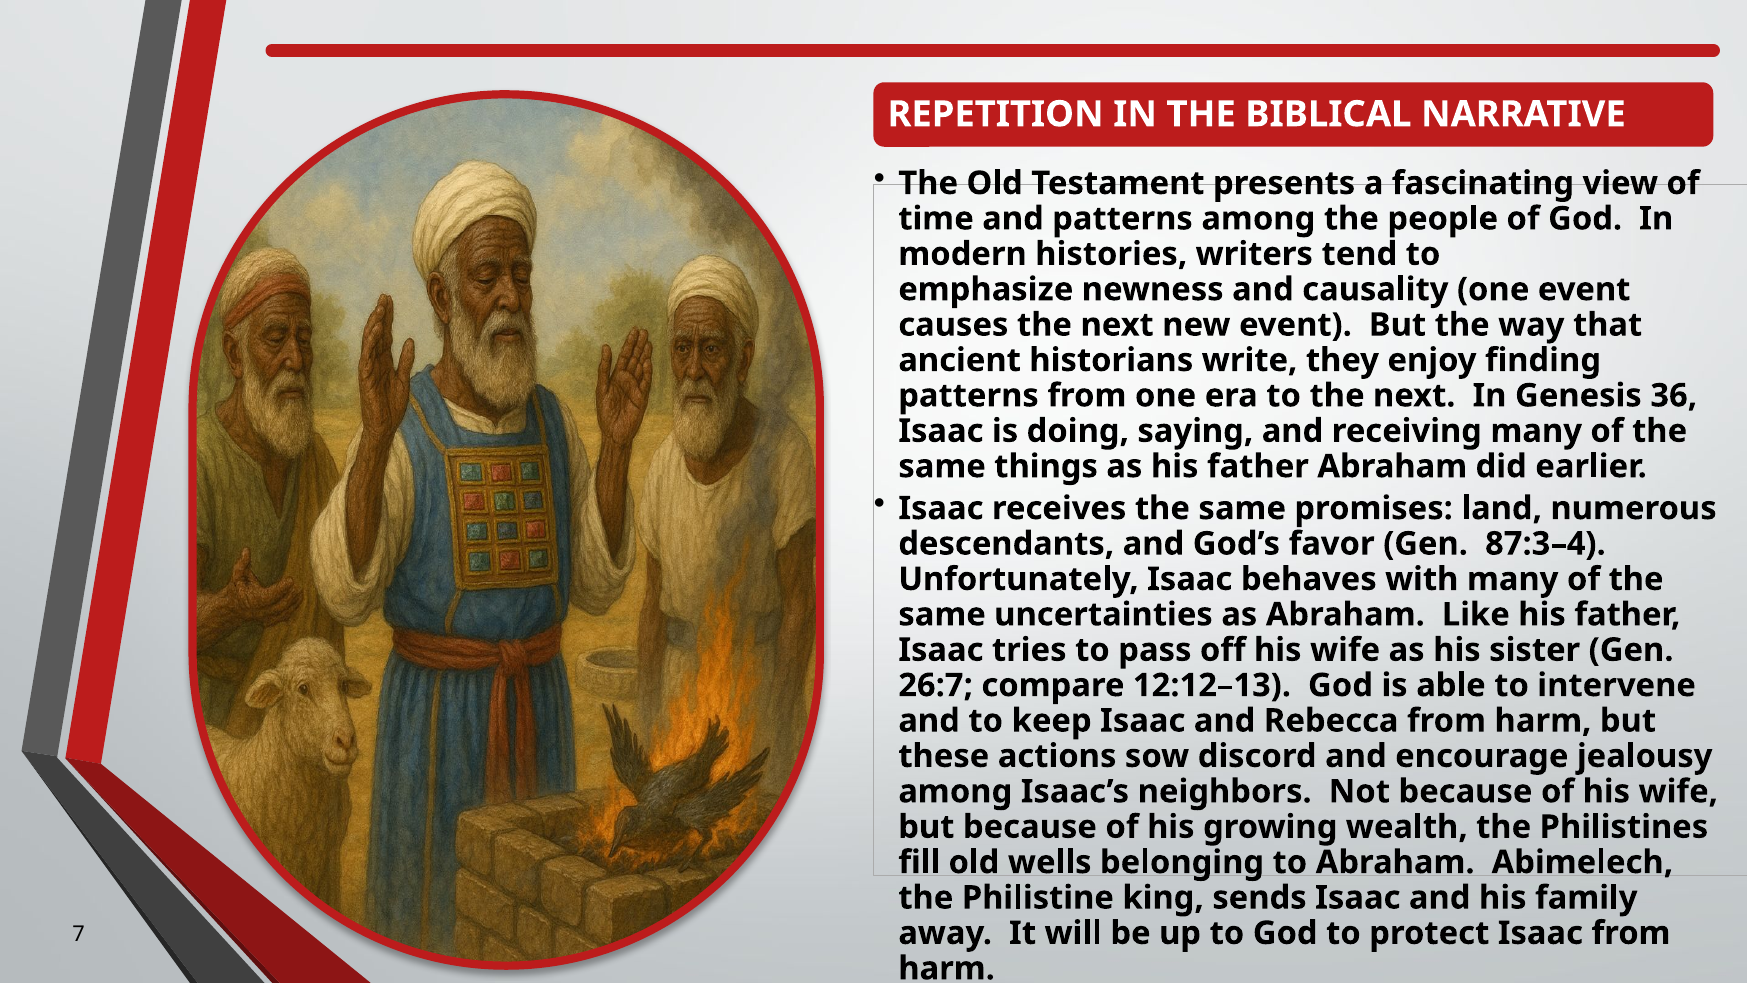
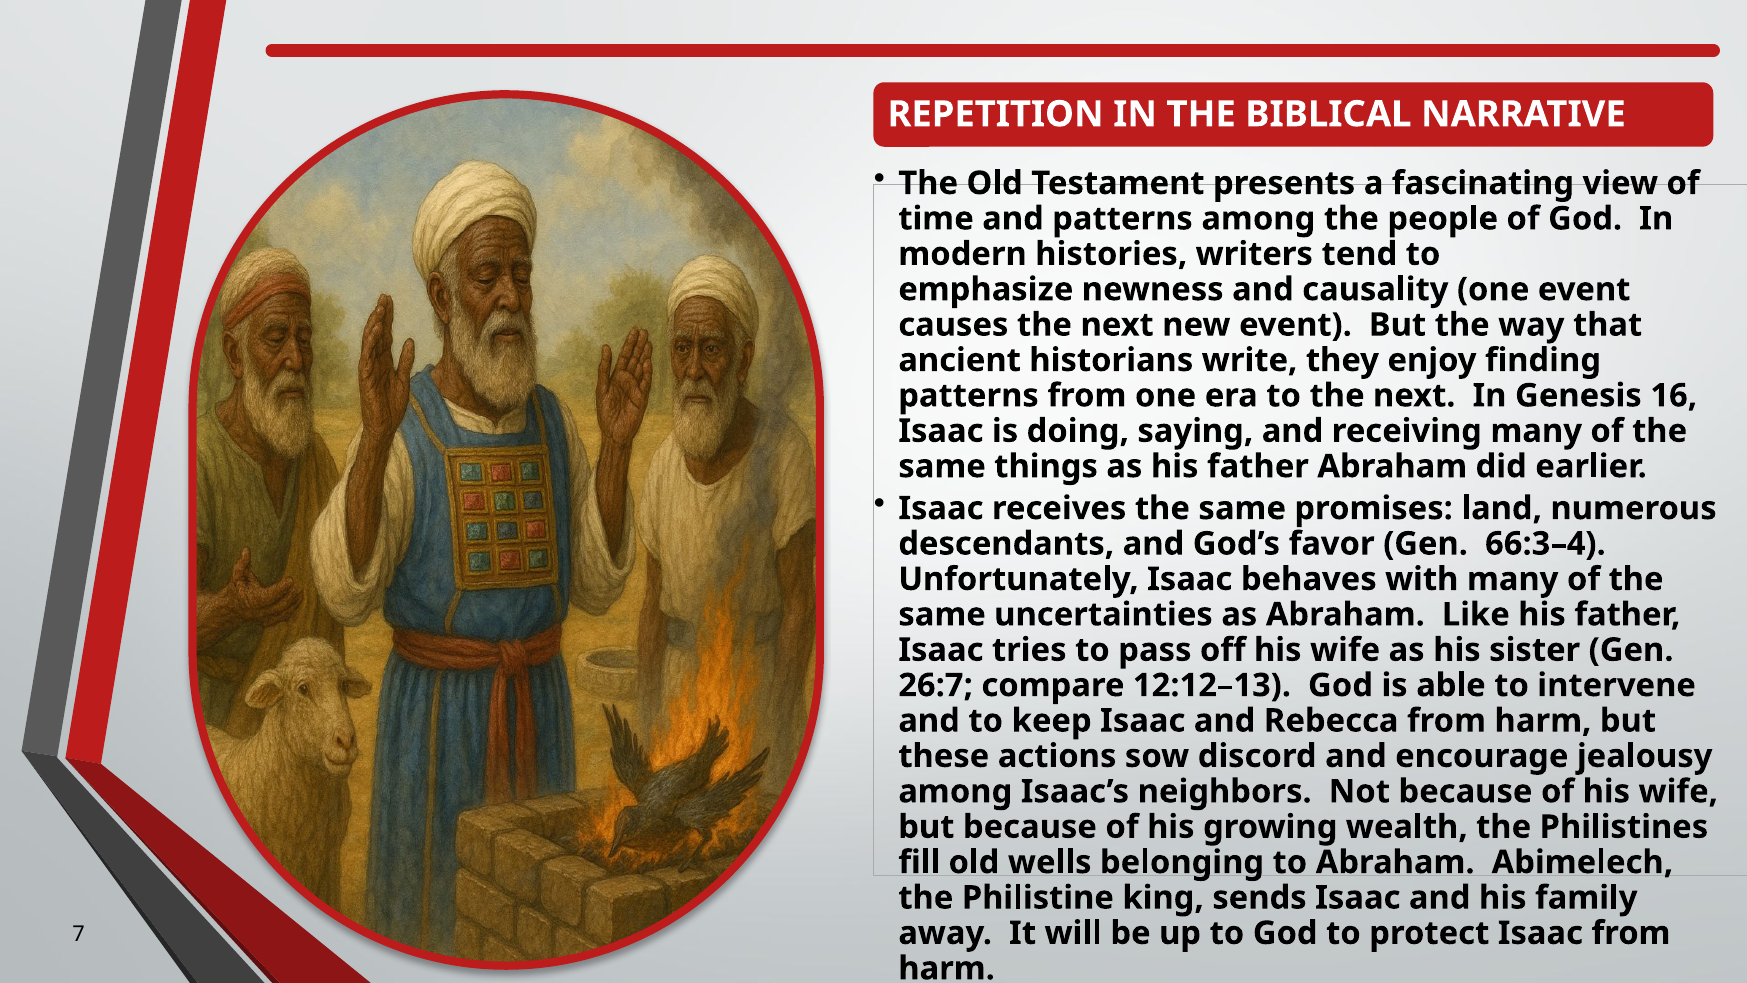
36: 36 -> 16 (1674, 396)
87:3–4: 87:3–4 -> 66:3–4 (1545, 544)
